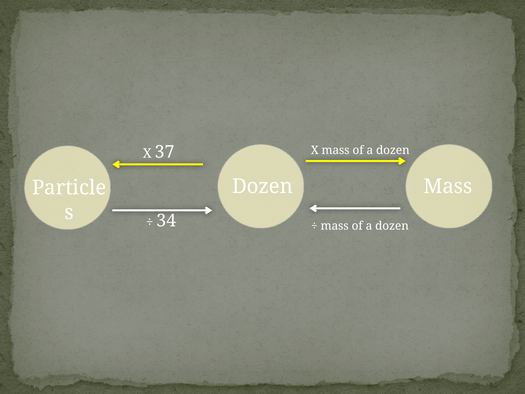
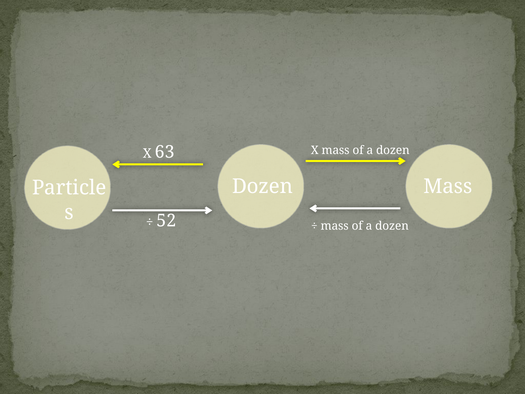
37: 37 -> 63 (165, 152)
34: 34 -> 52 (166, 220)
